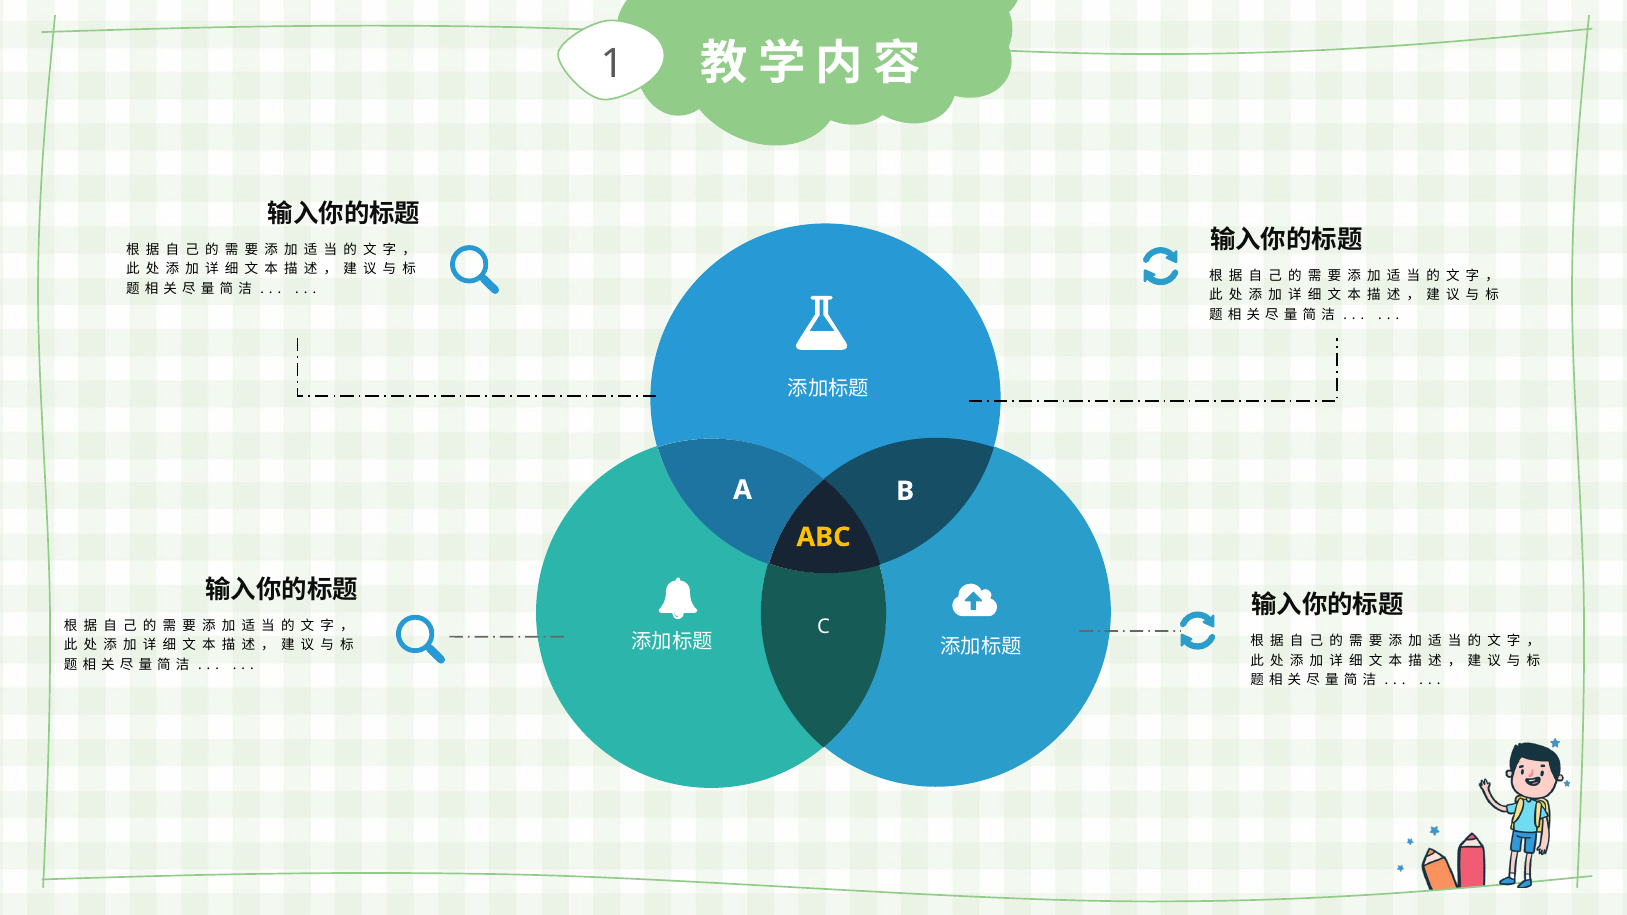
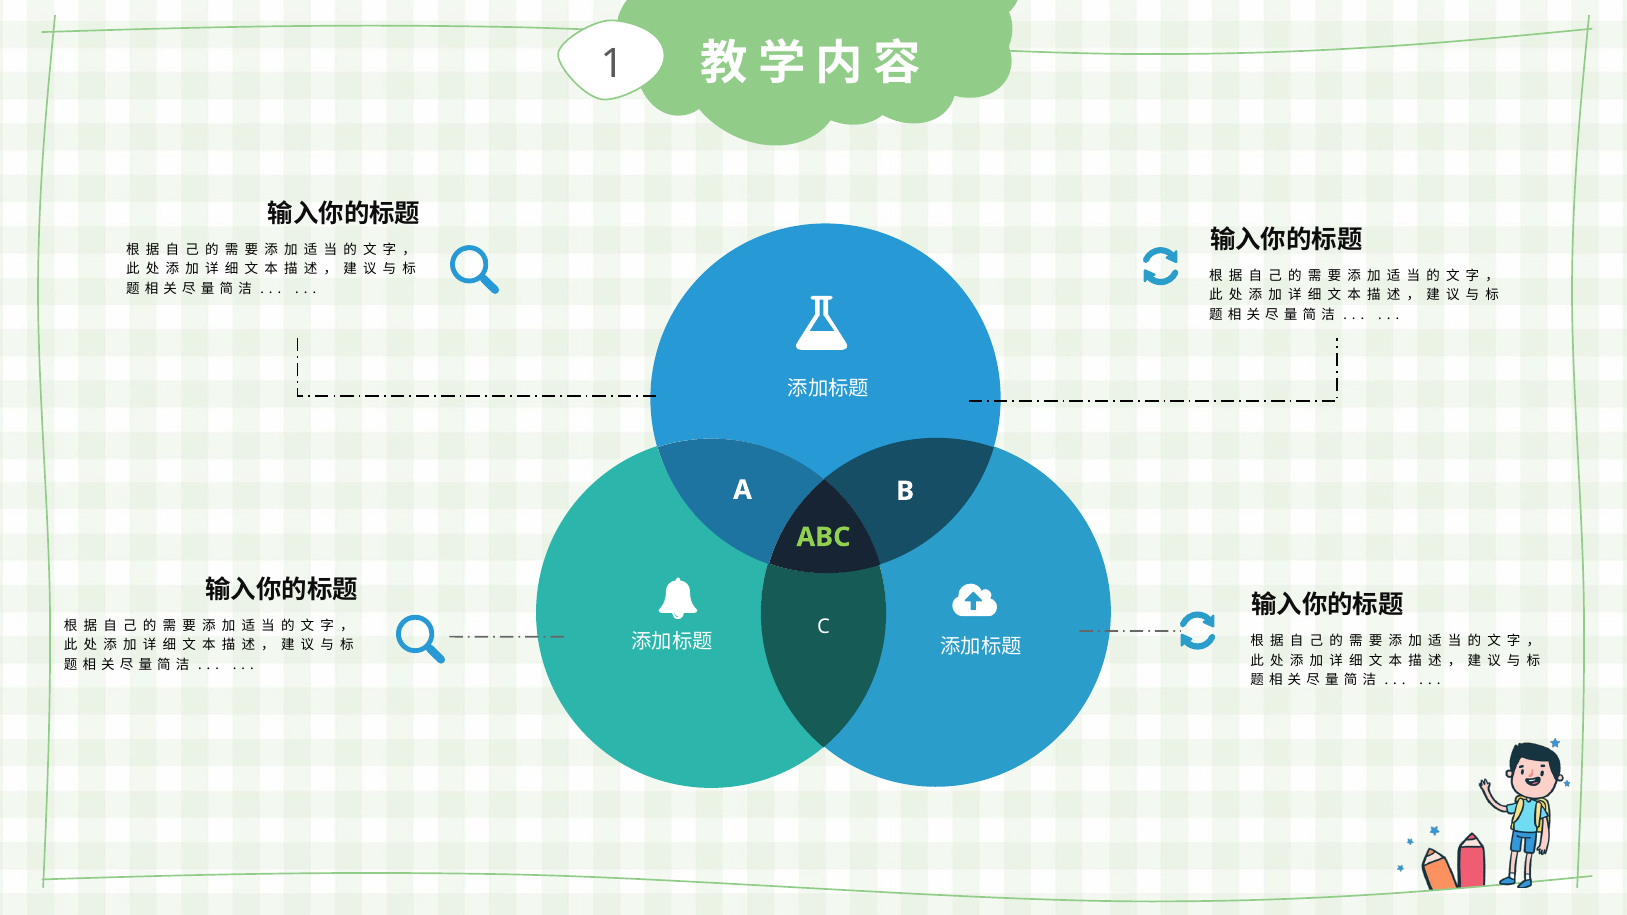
ABC colour: yellow -> light green (823, 537)
